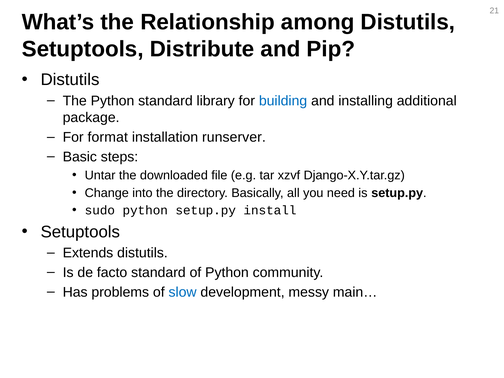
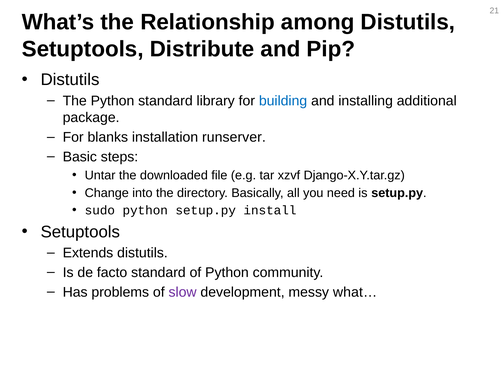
format: format -> blanks (108, 137)
slow colour: blue -> purple (183, 292)
main…: main… -> what… (355, 292)
